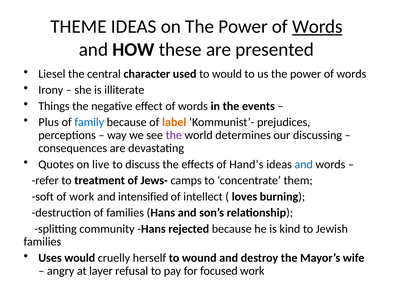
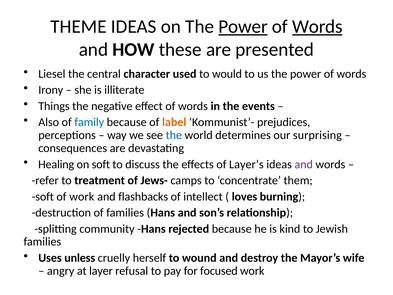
Power underline: none -> present (243, 27)
Plus: Plus -> Also (49, 122)
the colour: purple -> blue (174, 135)
discussing: discussing -> surprising (317, 135)
Quotes: Quotes -> Healing (56, 164)
on live: live -> soft (101, 164)
Hand’s: Hand’s -> Layer’s (246, 164)
and colour: blue -> purple (304, 164)
intensified: intensified -> flashbacks (143, 196)
Uses would: would -> unless (80, 258)
